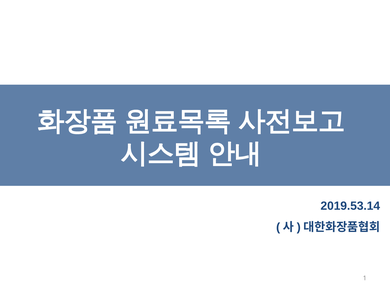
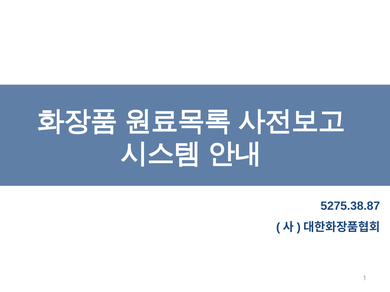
2019.53.14: 2019.53.14 -> 5275.38.87 (350, 206)
